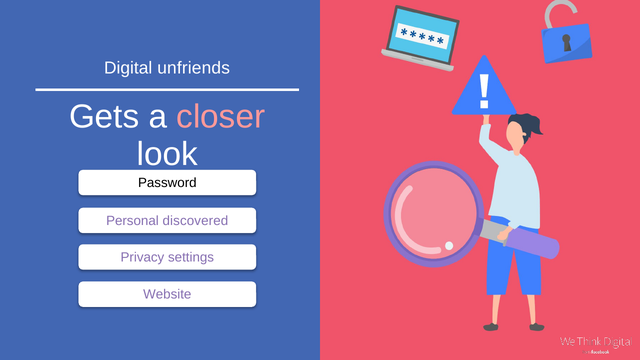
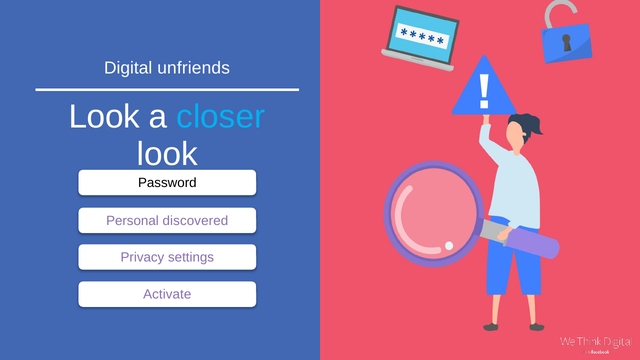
Gets: Gets -> Look (104, 117)
closer colour: pink -> light blue (221, 117)
Website: Website -> Activate (167, 294)
